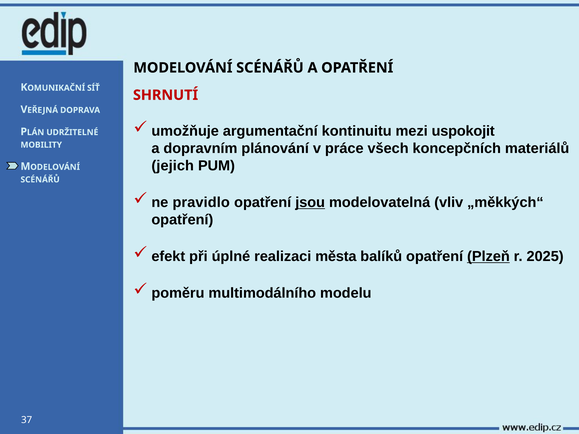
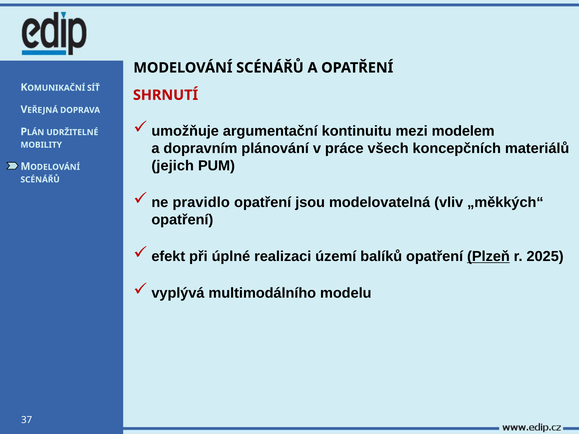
uspokojit: uspokojit -> modelem (463, 131)
jsou underline: present -> none (310, 203)
města: města -> území (336, 257)
poměru: poměru -> vyplývá (178, 293)
